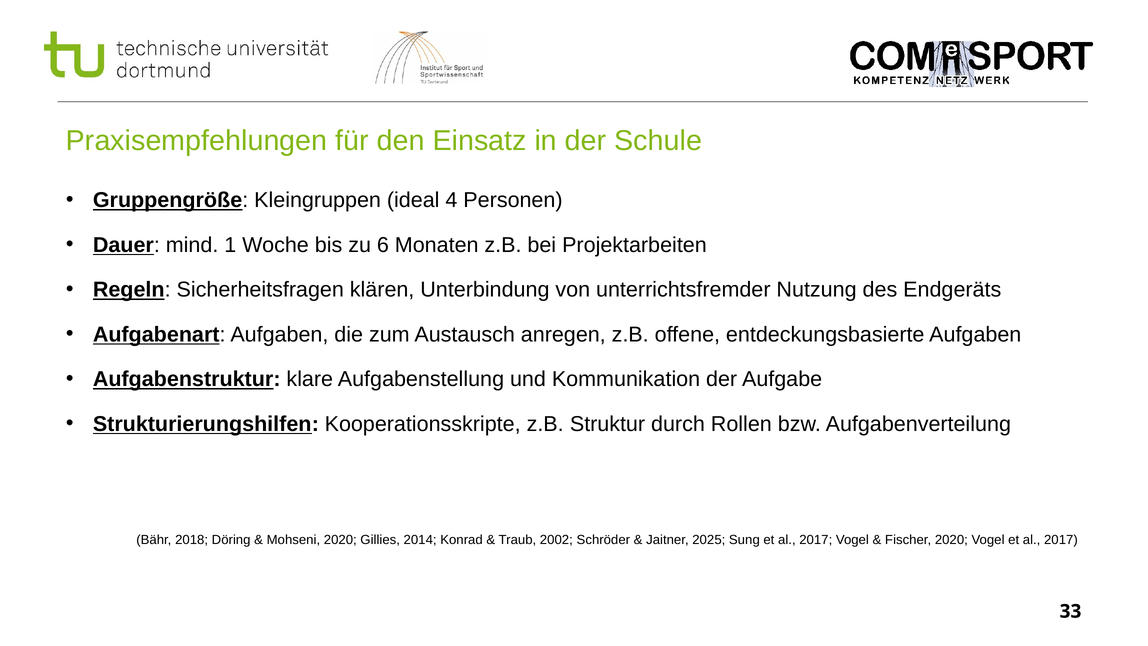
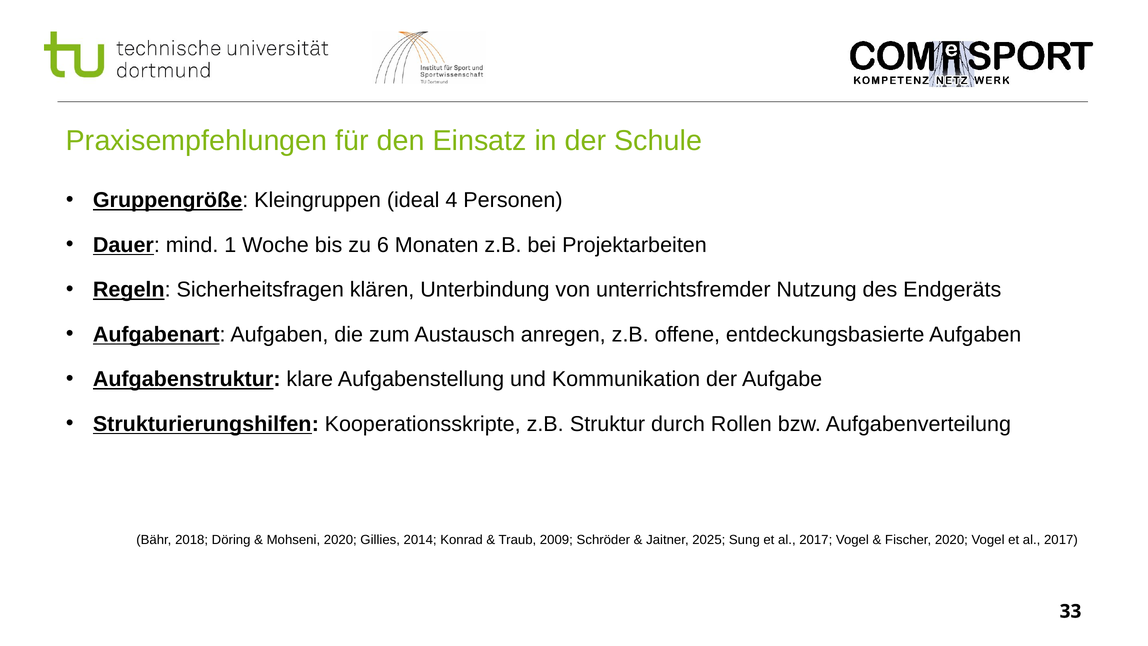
2002: 2002 -> 2009 (556, 540)
